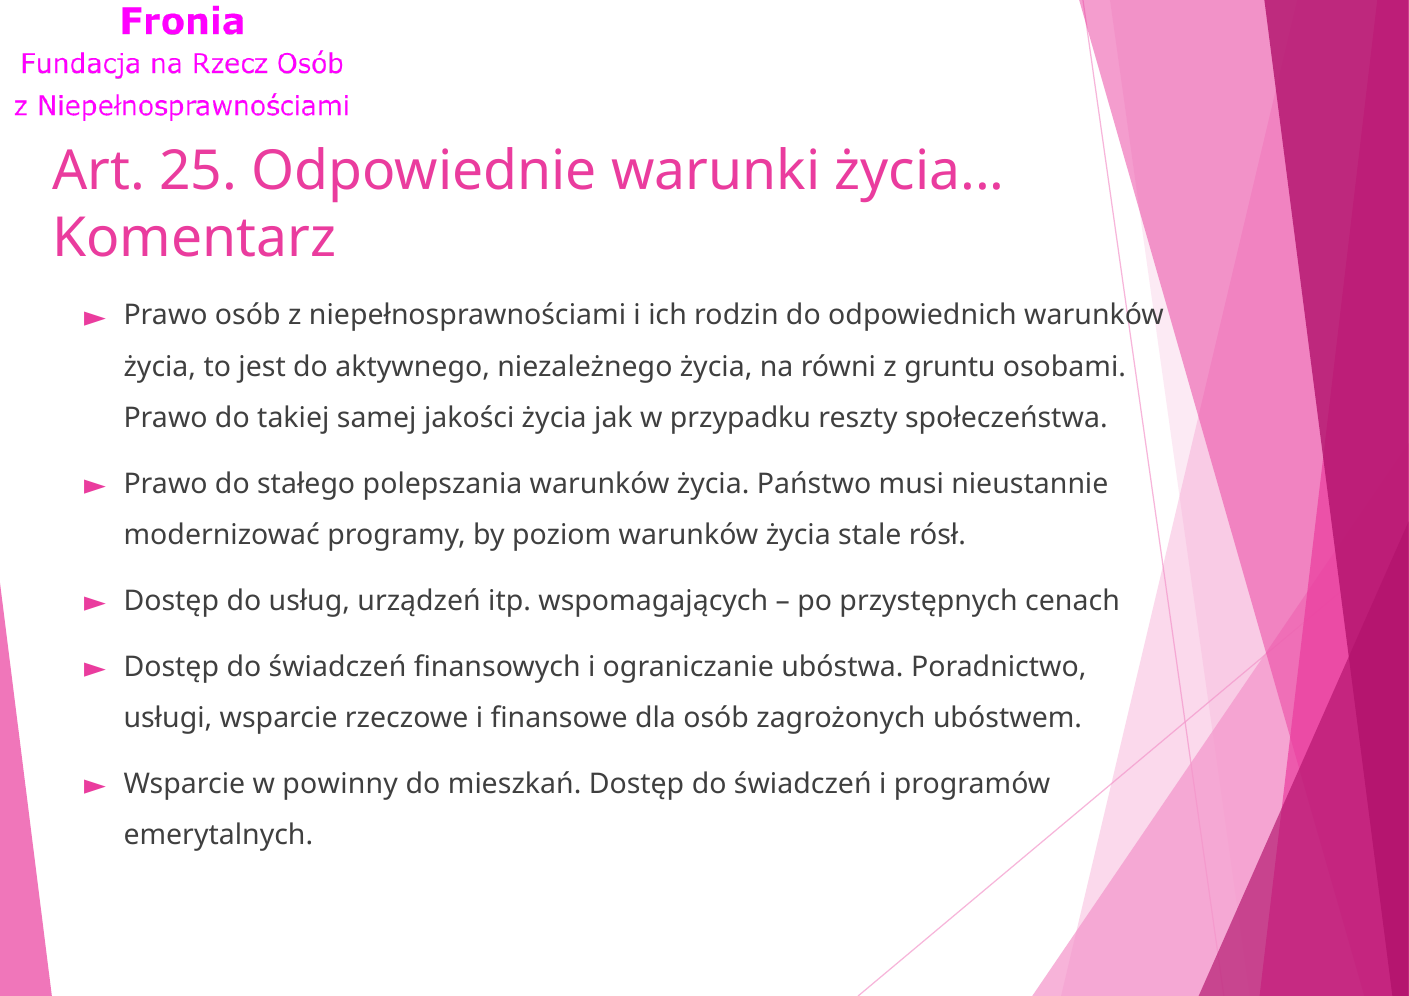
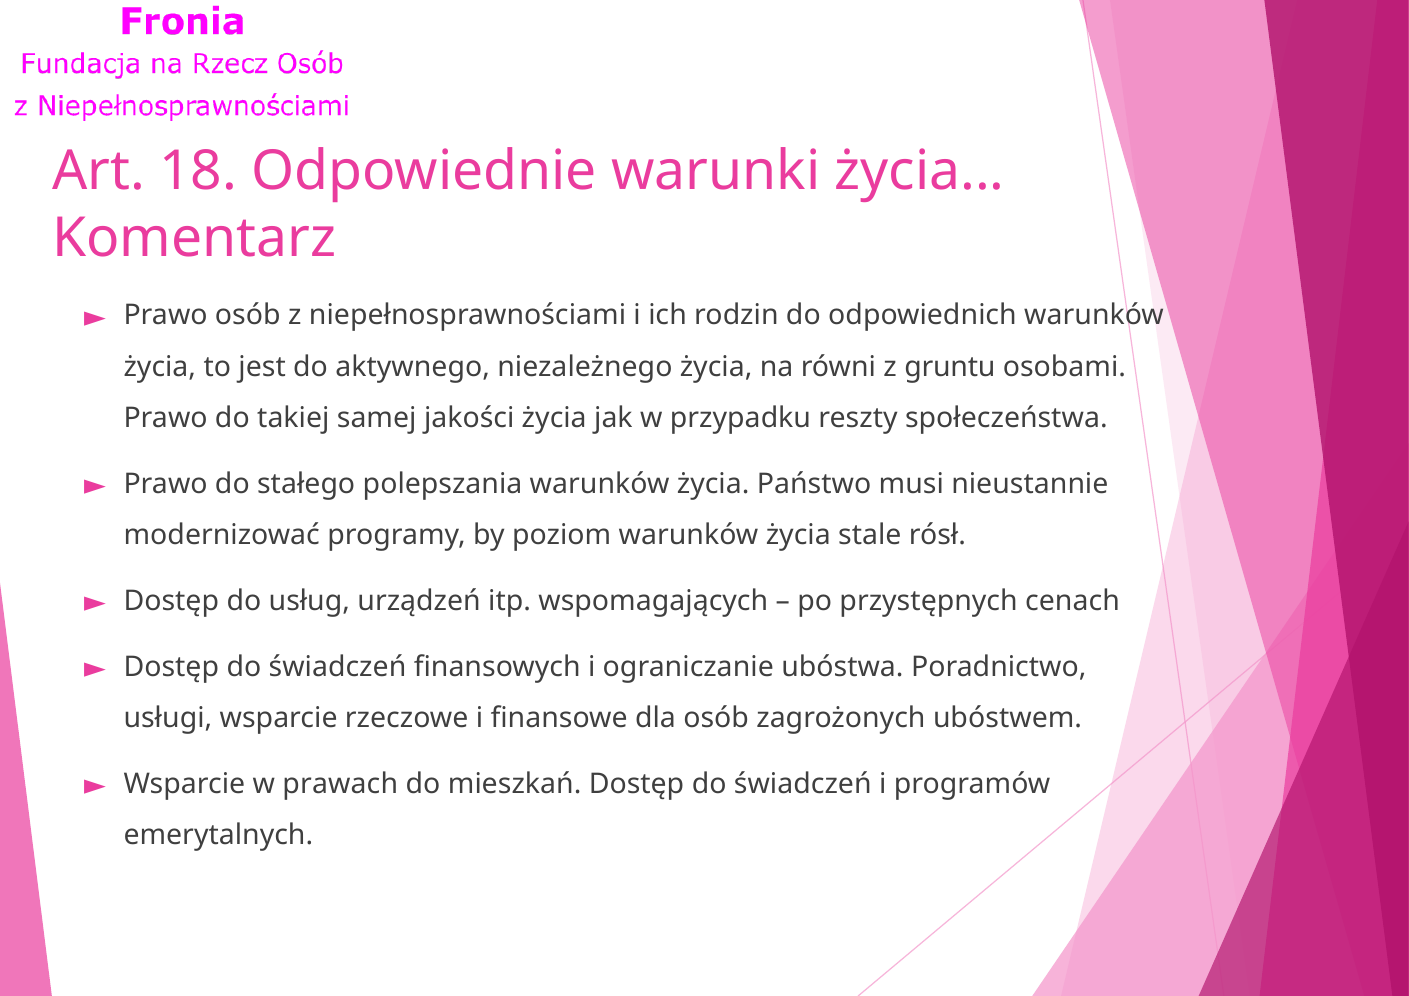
25: 25 -> 18 (198, 172)
powinny: powinny -> prawach (340, 784)
